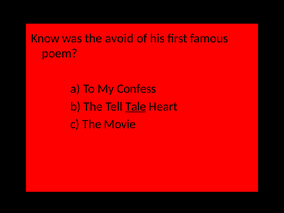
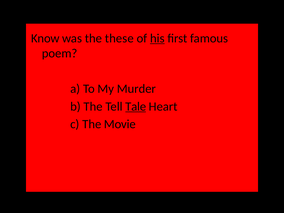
avoid: avoid -> these (119, 38)
his underline: none -> present (157, 38)
Confess: Confess -> Murder (136, 89)
